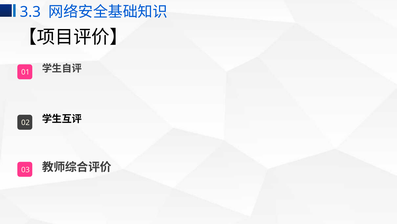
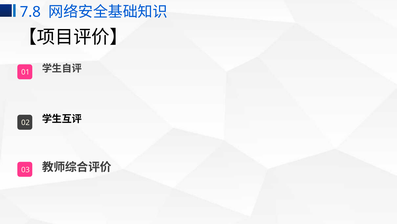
3.3: 3.3 -> 7.8 (30, 12)
